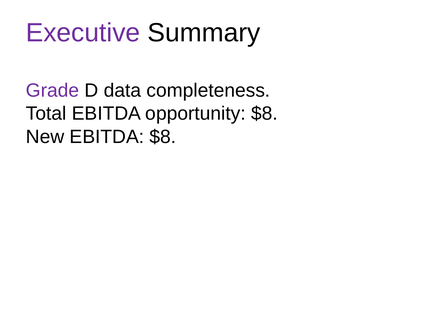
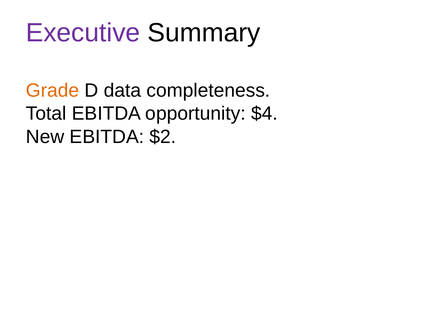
Grade colour: purple -> orange (53, 91)
opportunity $8: $8 -> $4 (264, 114)
EBITDA $8: $8 -> $2 (163, 137)
